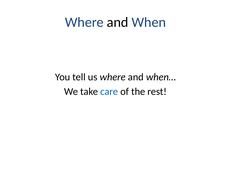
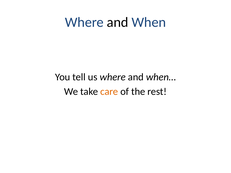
care colour: blue -> orange (109, 92)
